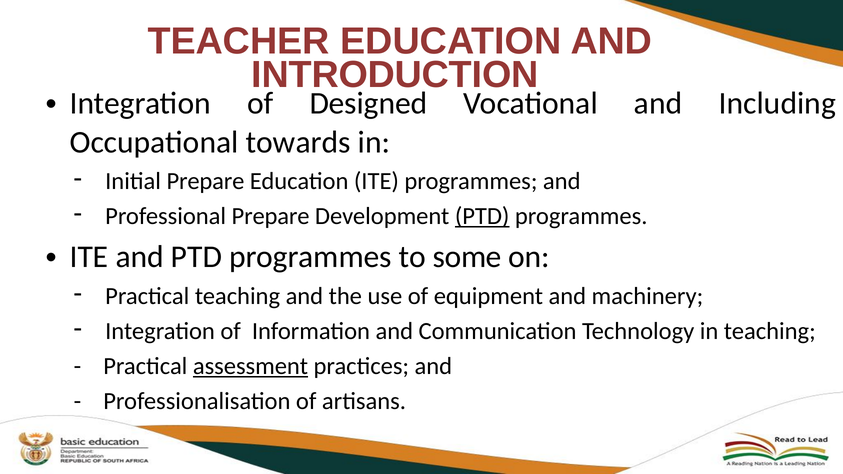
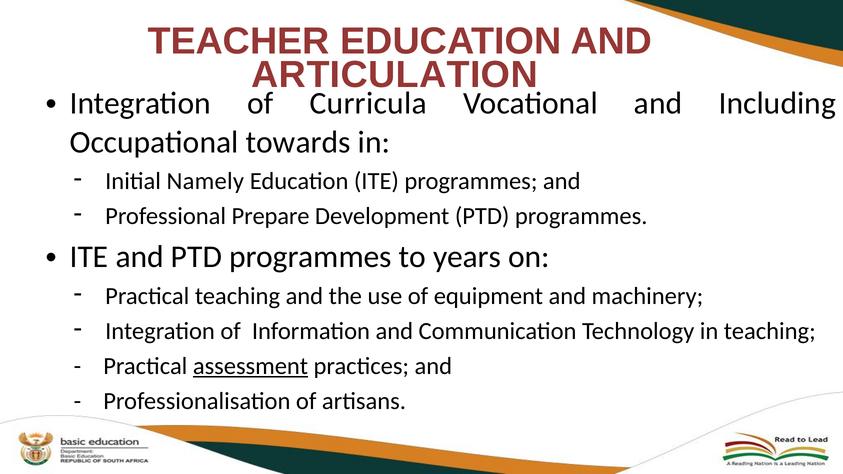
INTRODUCTION: INTRODUCTION -> ARTICULATION (395, 75)
Designed: Designed -> Curricula (368, 103)
Initial Prepare: Prepare -> Namely (205, 181)
PTD underline: present -> none (482, 216)
some: some -> years (467, 257)
